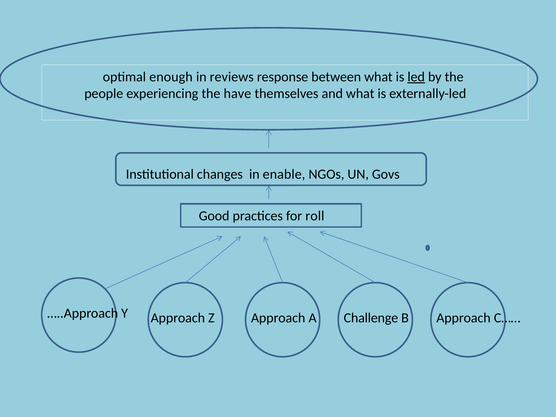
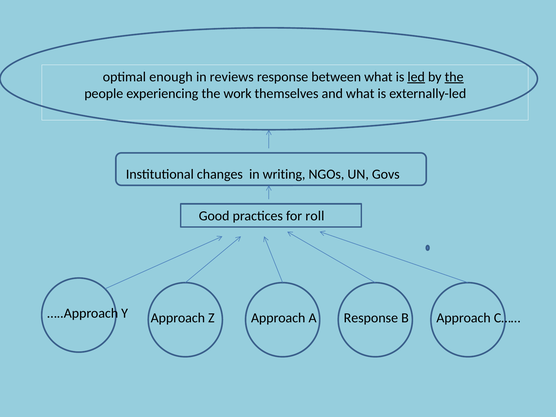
the underline: none -> present (454, 77)
have: have -> work (238, 94)
enable: enable -> writing (284, 174)
Challenge: Challenge -> Response (371, 318)
